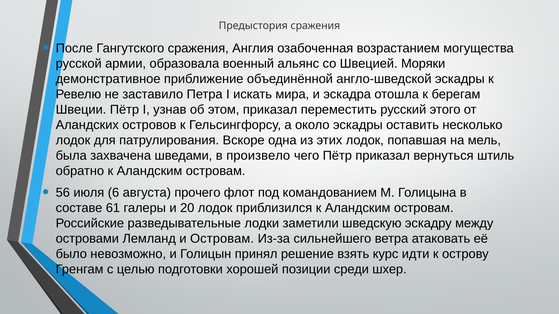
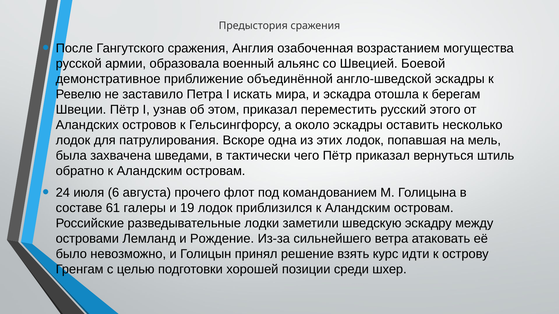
Моряки: Моряки -> Боевой (423, 64)
произвело: произвело -> тактически (258, 156)
56: 56 -> 24 (63, 193)
20: 20 -> 19 (187, 208)
и Островам: Островам -> Рождение (222, 239)
